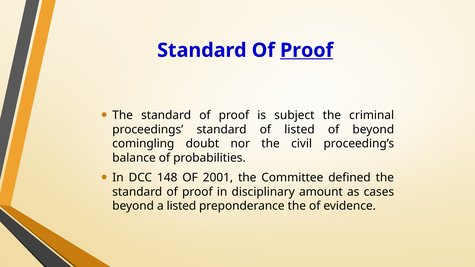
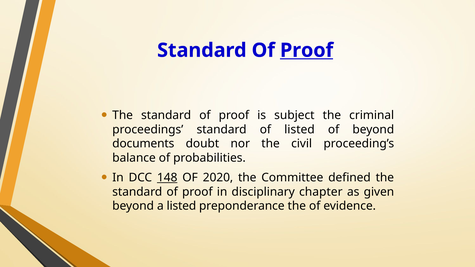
comingling: comingling -> documents (143, 144)
148 underline: none -> present (167, 178)
2001: 2001 -> 2020 (218, 178)
amount: amount -> chapter (321, 192)
cases: cases -> given (379, 192)
